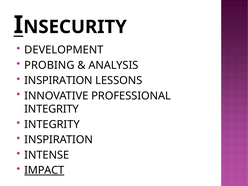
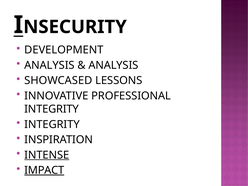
PROBING: PROBING -> ANALYSIS (49, 65)
INSPIRATION: INSPIRATION -> SHOWCASED (58, 81)
INTENSE underline: none -> present (47, 155)
